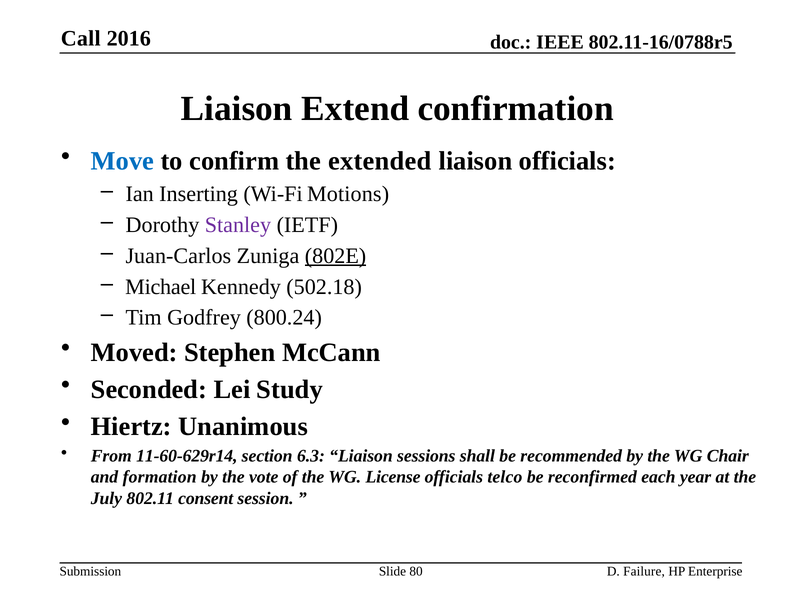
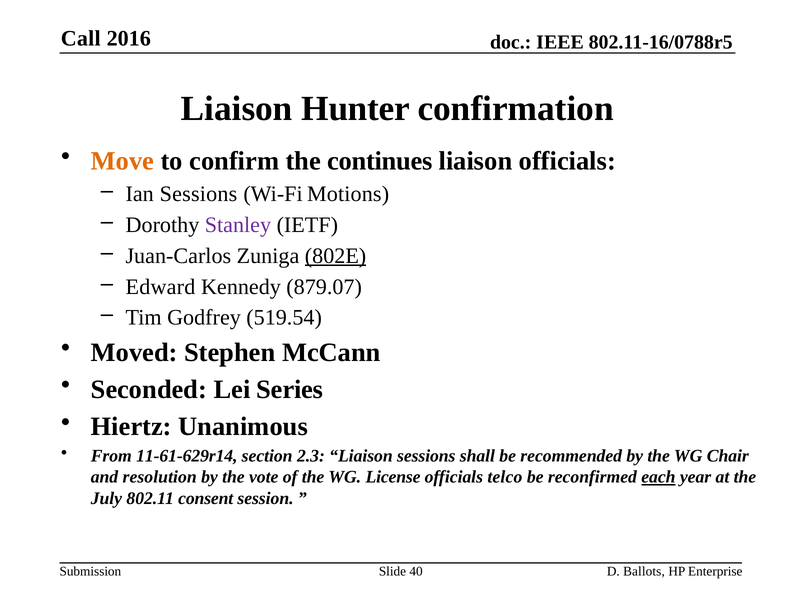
Extend: Extend -> Hunter (356, 108)
Move colour: blue -> orange (122, 161)
extended: extended -> continues (380, 161)
Ian Inserting: Inserting -> Sessions (198, 194)
Michael: Michael -> Edward (160, 287)
502.18: 502.18 -> 879.07 (324, 287)
800.24: 800.24 -> 519.54 (284, 318)
Study: Study -> Series (290, 390)
11-60-629r14: 11-60-629r14 -> 11-61-629r14 (187, 456)
6.3: 6.3 -> 2.3 (311, 456)
formation: formation -> resolution (160, 477)
each underline: none -> present (658, 477)
80: 80 -> 40 (416, 572)
Failure: Failure -> Ballots (644, 572)
